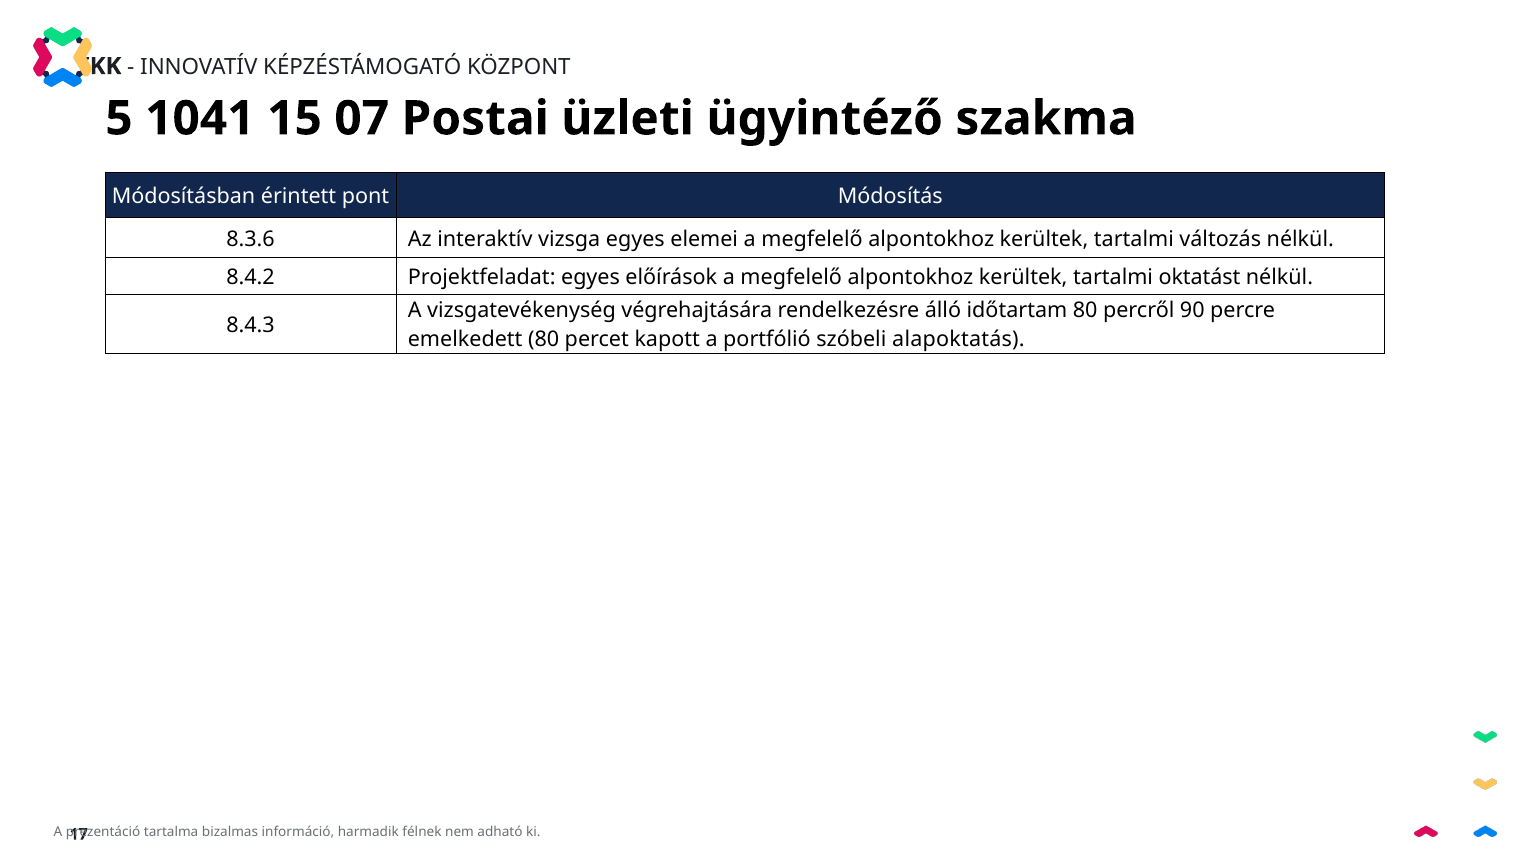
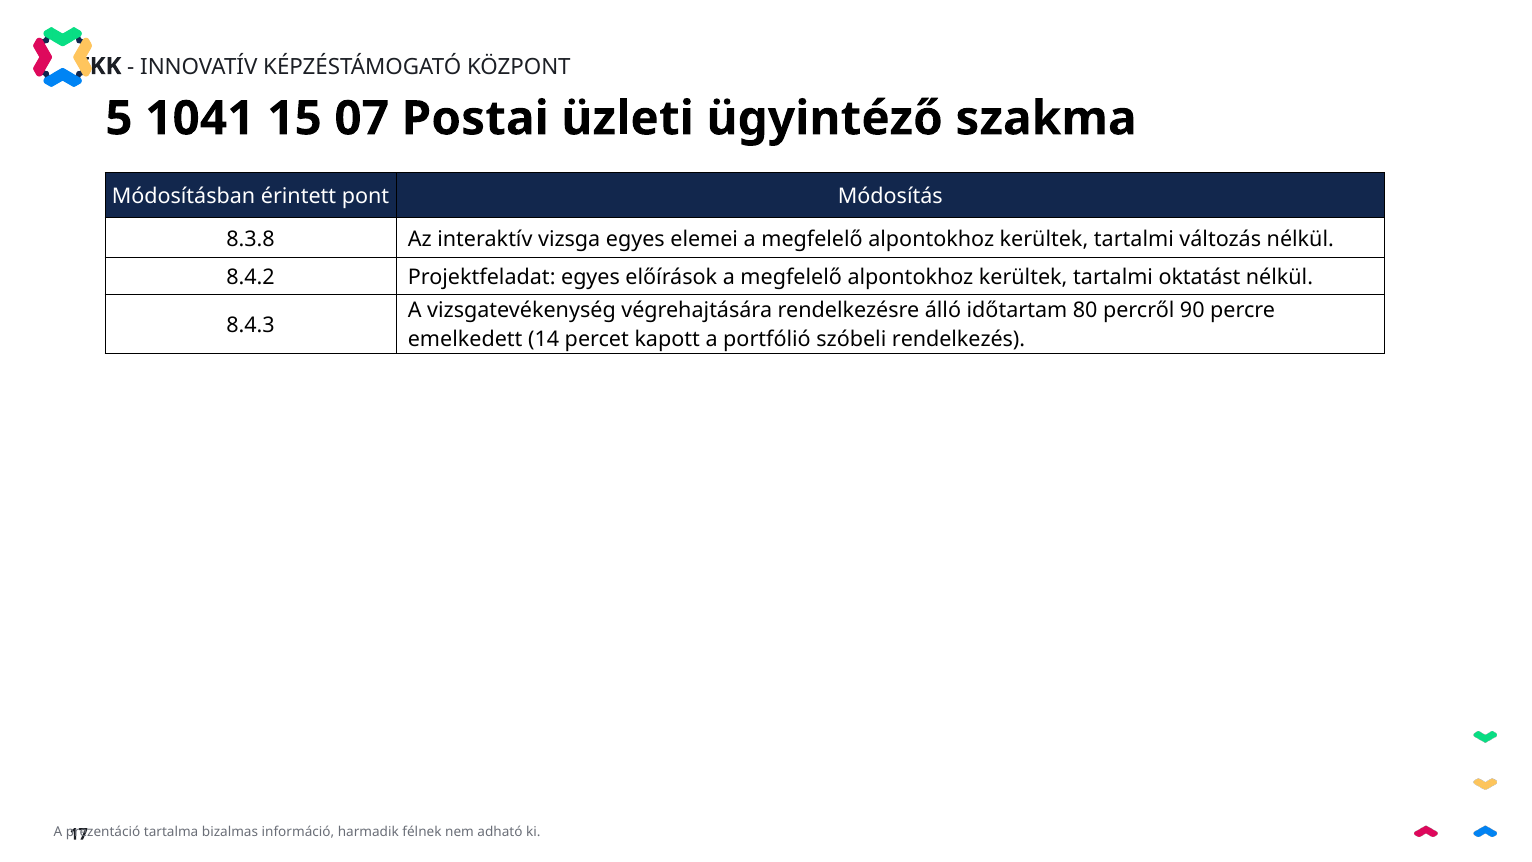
8.3.6: 8.3.6 -> 8.3.8 (251, 239)
emelkedett 80: 80 -> 14 (544, 340)
alapoktatás: alapoktatás -> rendelkezés (959, 340)
